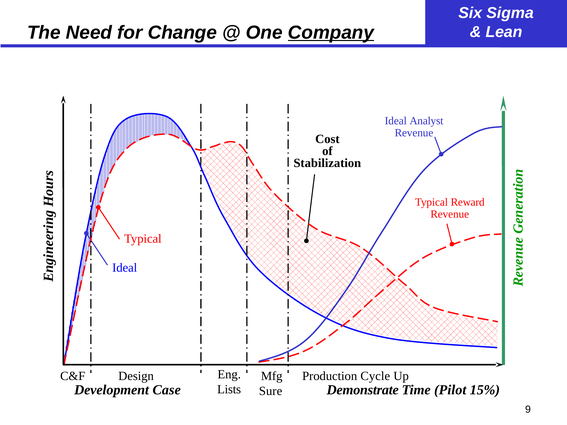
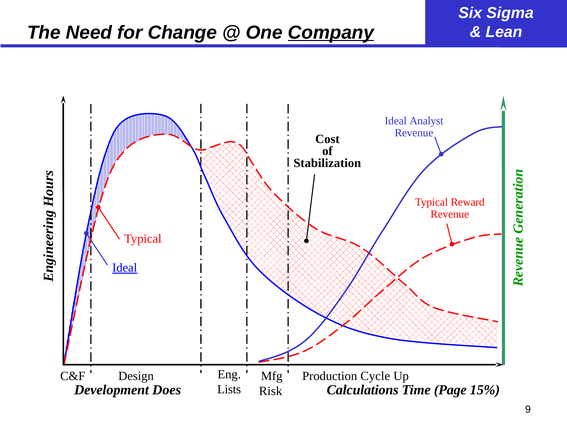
Ideal underline: none -> present (125, 268)
Case: Case -> Does (167, 390)
Demonstrate: Demonstrate -> Calculations (363, 390)
Pilot: Pilot -> Page (450, 390)
Sure: Sure -> Risk (271, 391)
